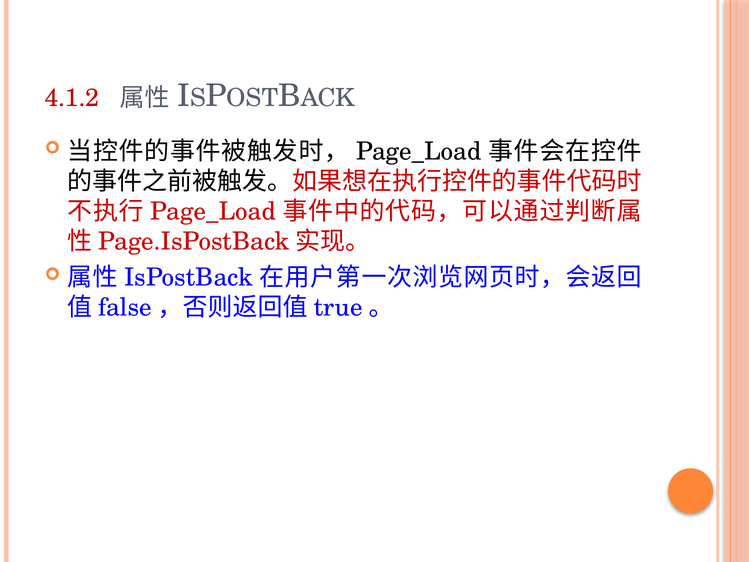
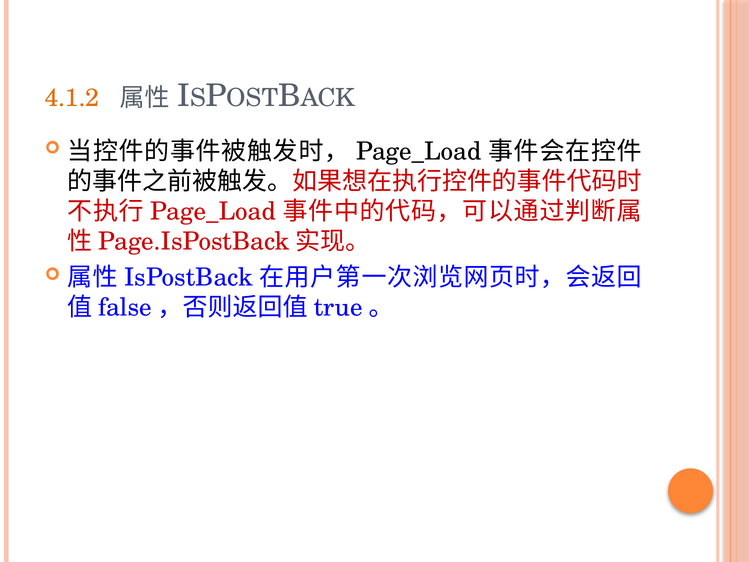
4.1.2 colour: red -> orange (72, 98)
